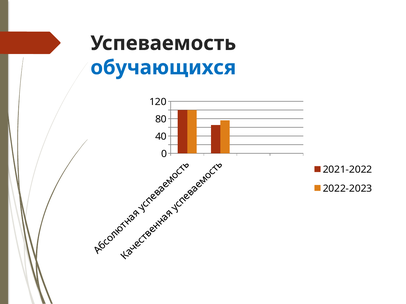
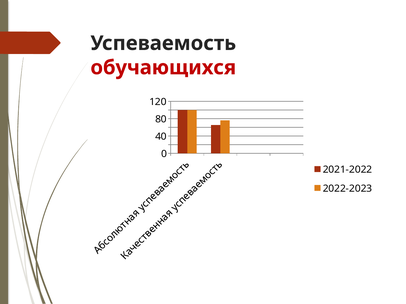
обучающихся colour: blue -> red (163, 68)
